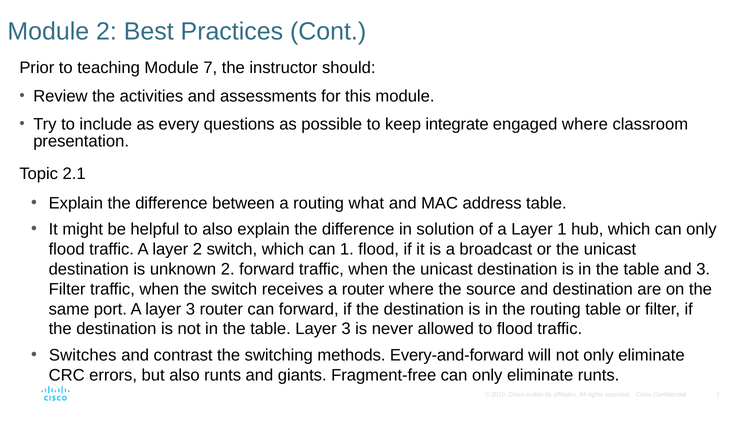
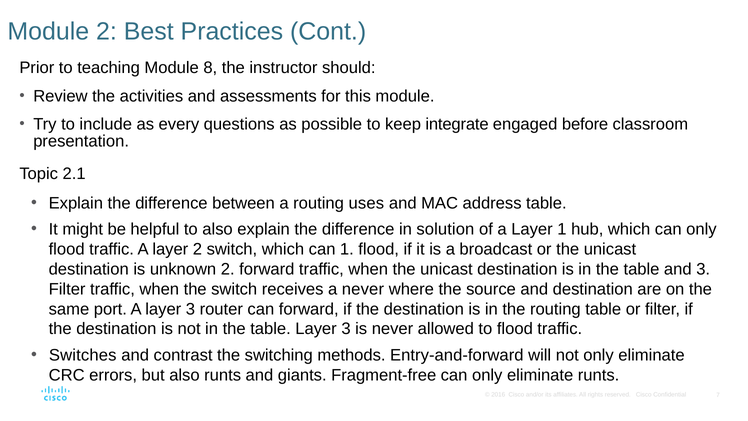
Module 7: 7 -> 8 (210, 68)
engaged where: where -> before (585, 124)
what: what -> uses (366, 203)
a router: router -> never (363, 289)
Every-and-forward: Every-and-forward -> Entry-and-forward (457, 355)
